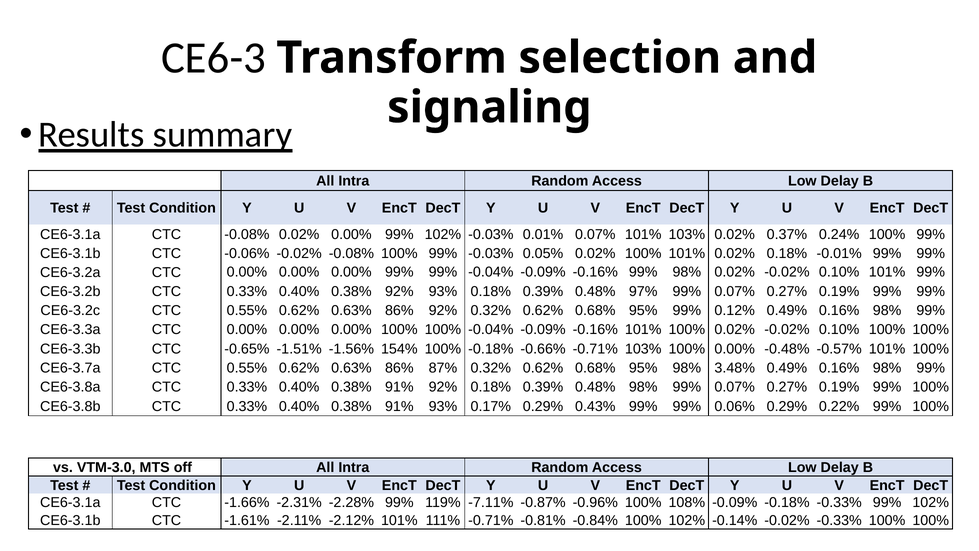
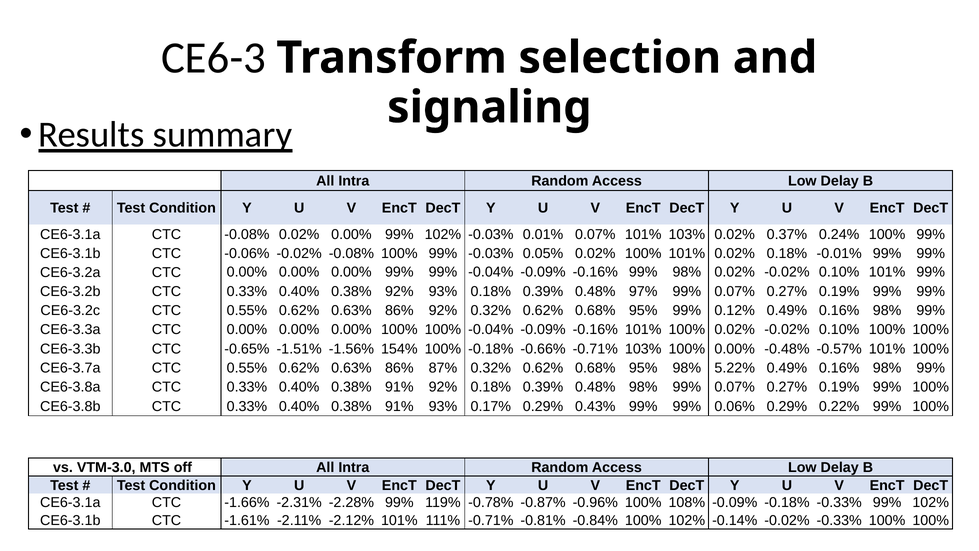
3.48%: 3.48% -> 5.22% (735, 368)
-7.11%: -7.11% -> -0.78% (491, 502)
